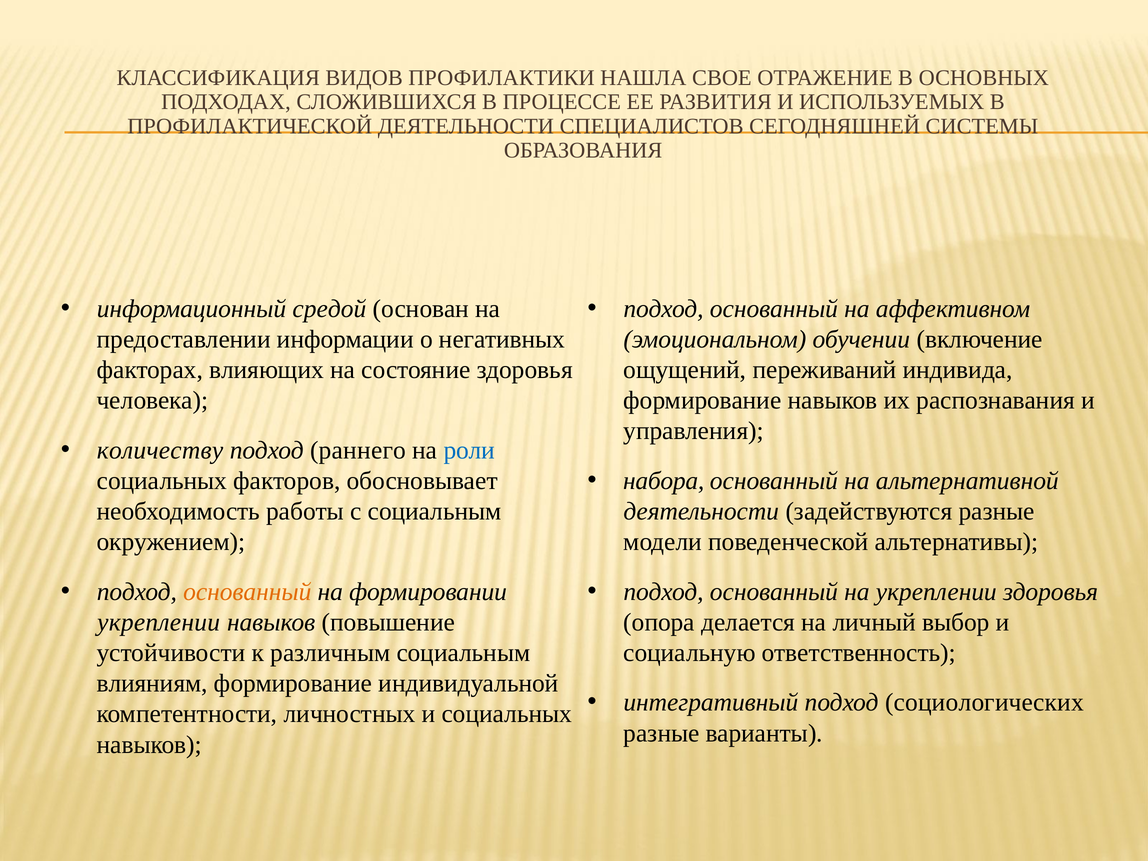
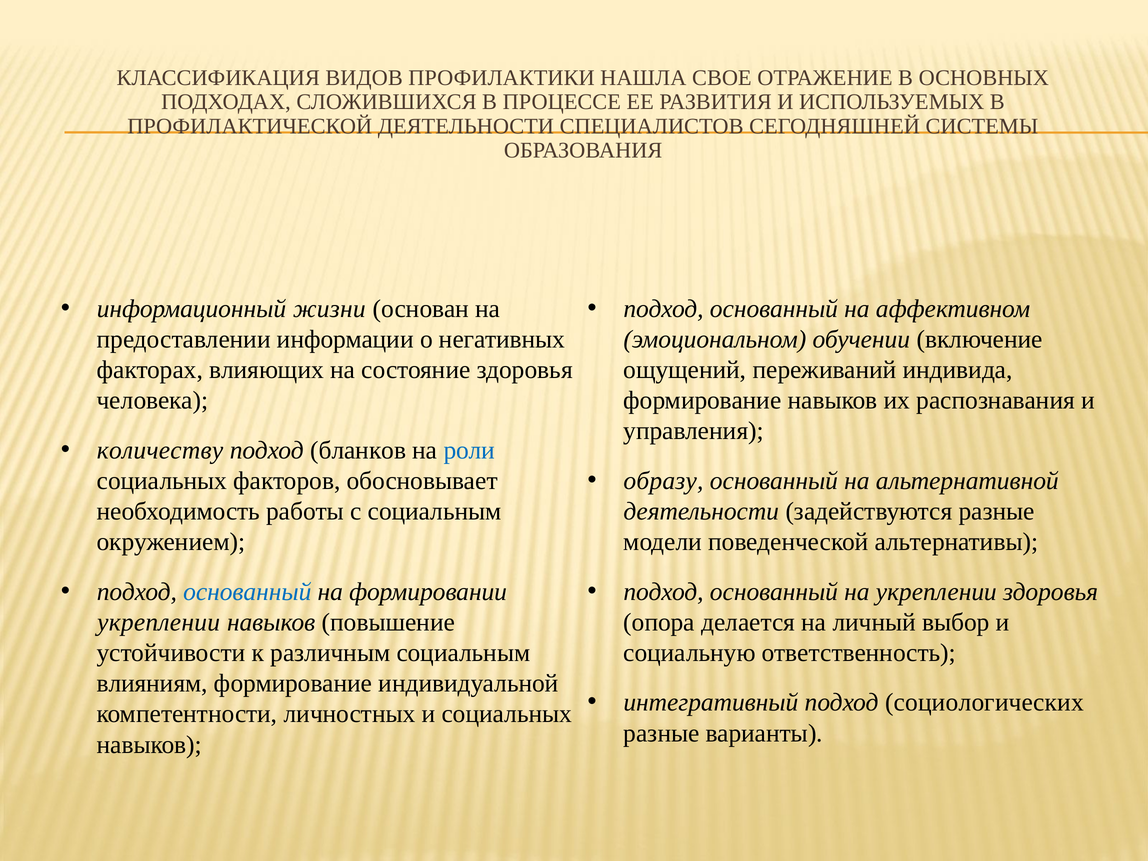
средой: средой -> жизни (329, 309)
раннего: раннего -> бланков (358, 450)
набора: набора -> образу (663, 481)
основанный colour: orange -> blue (247, 592)
